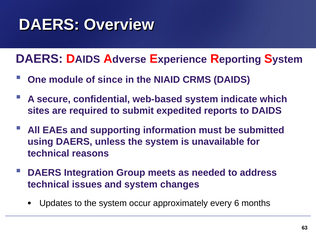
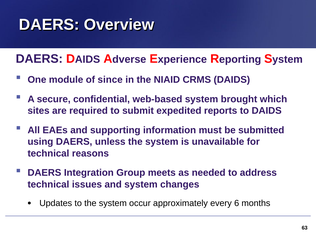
indicate: indicate -> brought (239, 99)
